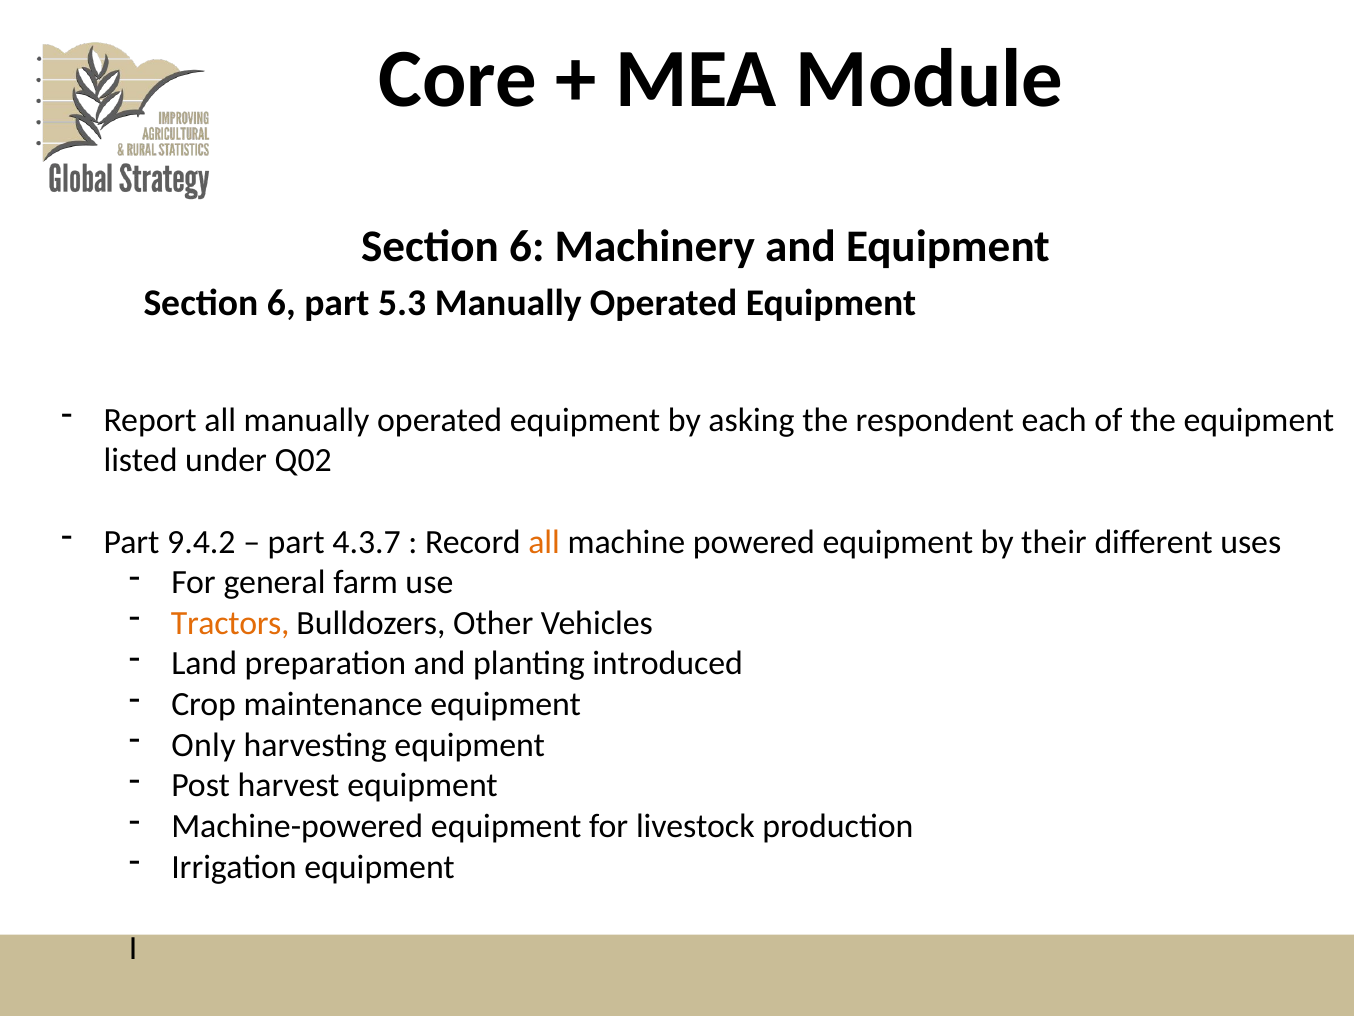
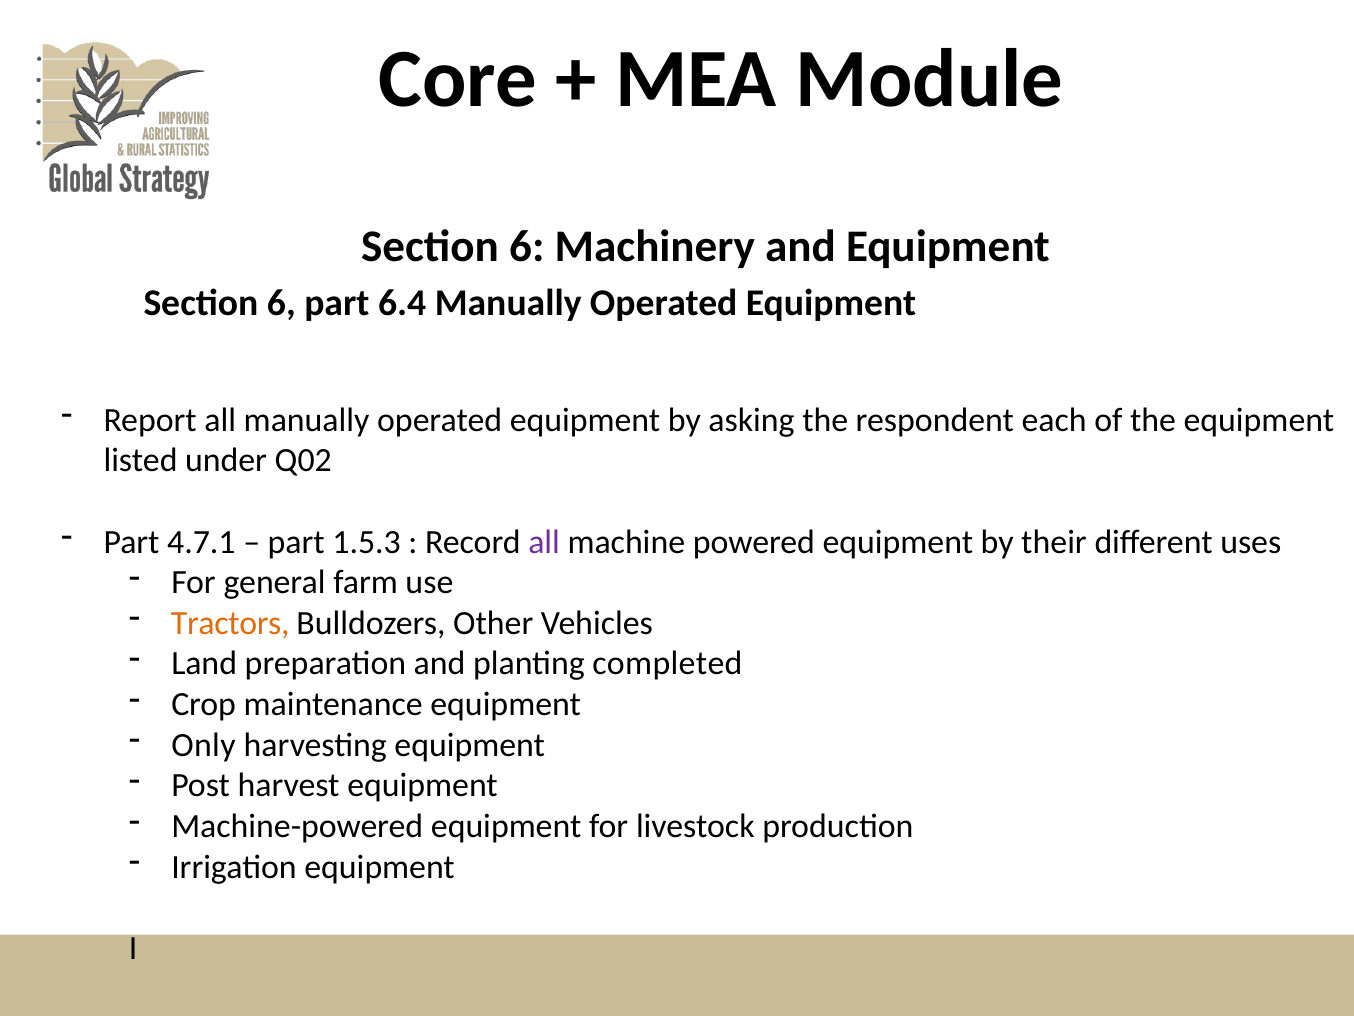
5.3: 5.3 -> 6.4 (402, 303)
9.4.2: 9.4.2 -> 4.7.1 (201, 542)
4.3.7: 4.3.7 -> 1.5.3 (367, 542)
all colour: orange -> purple (544, 542)
introduced: introduced -> completed (667, 663)
